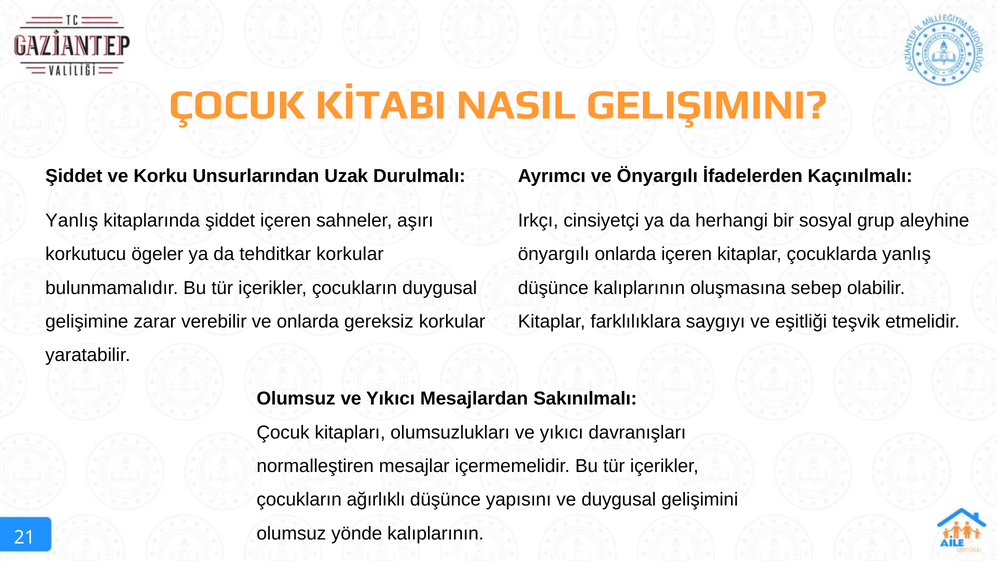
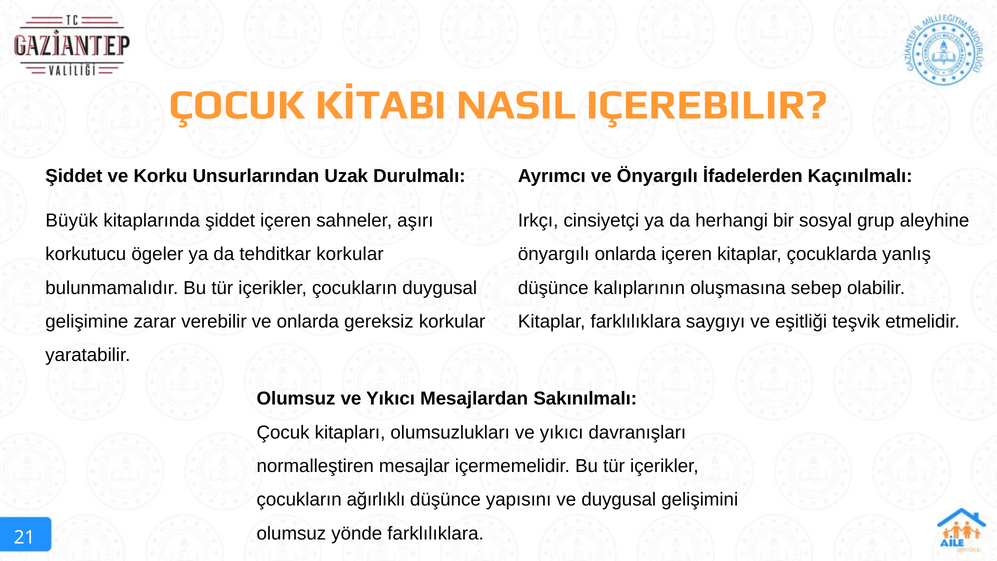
NASIL GELIŞIMINI: GELIŞIMINI -> IÇEREBILIR (707, 105)
Yanlış: Yanlış -> Büyük (72, 221)
yönde kalıplarının: kalıplarının -> farklılıklara (436, 533)
